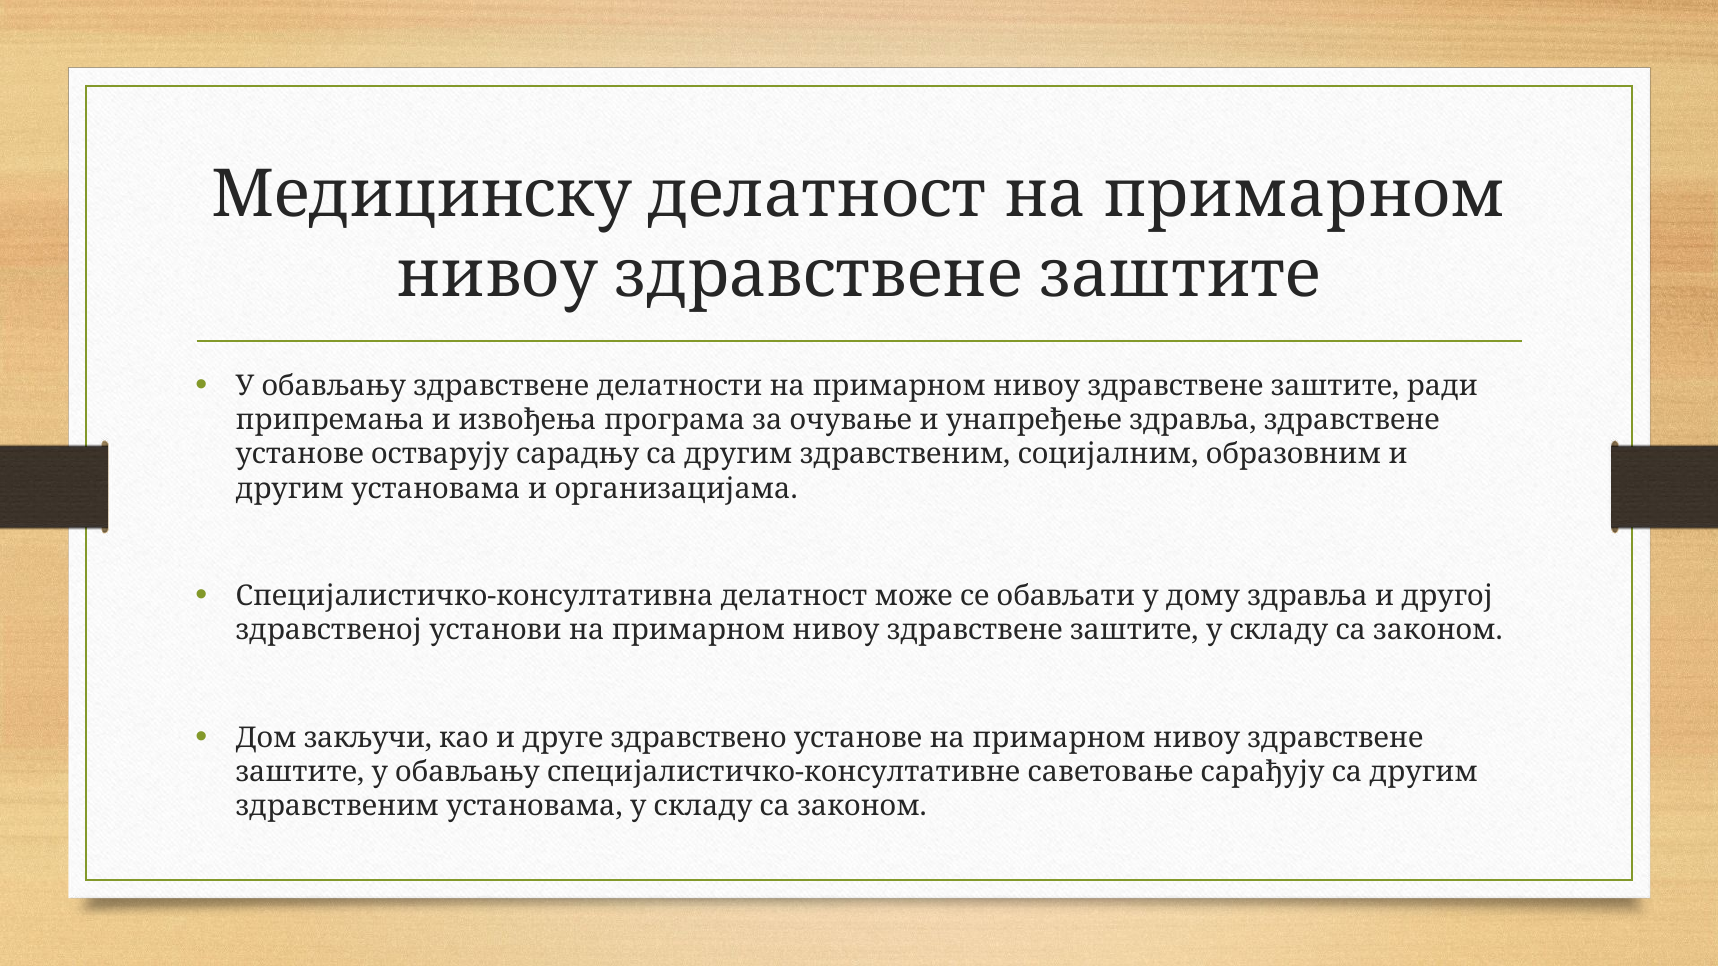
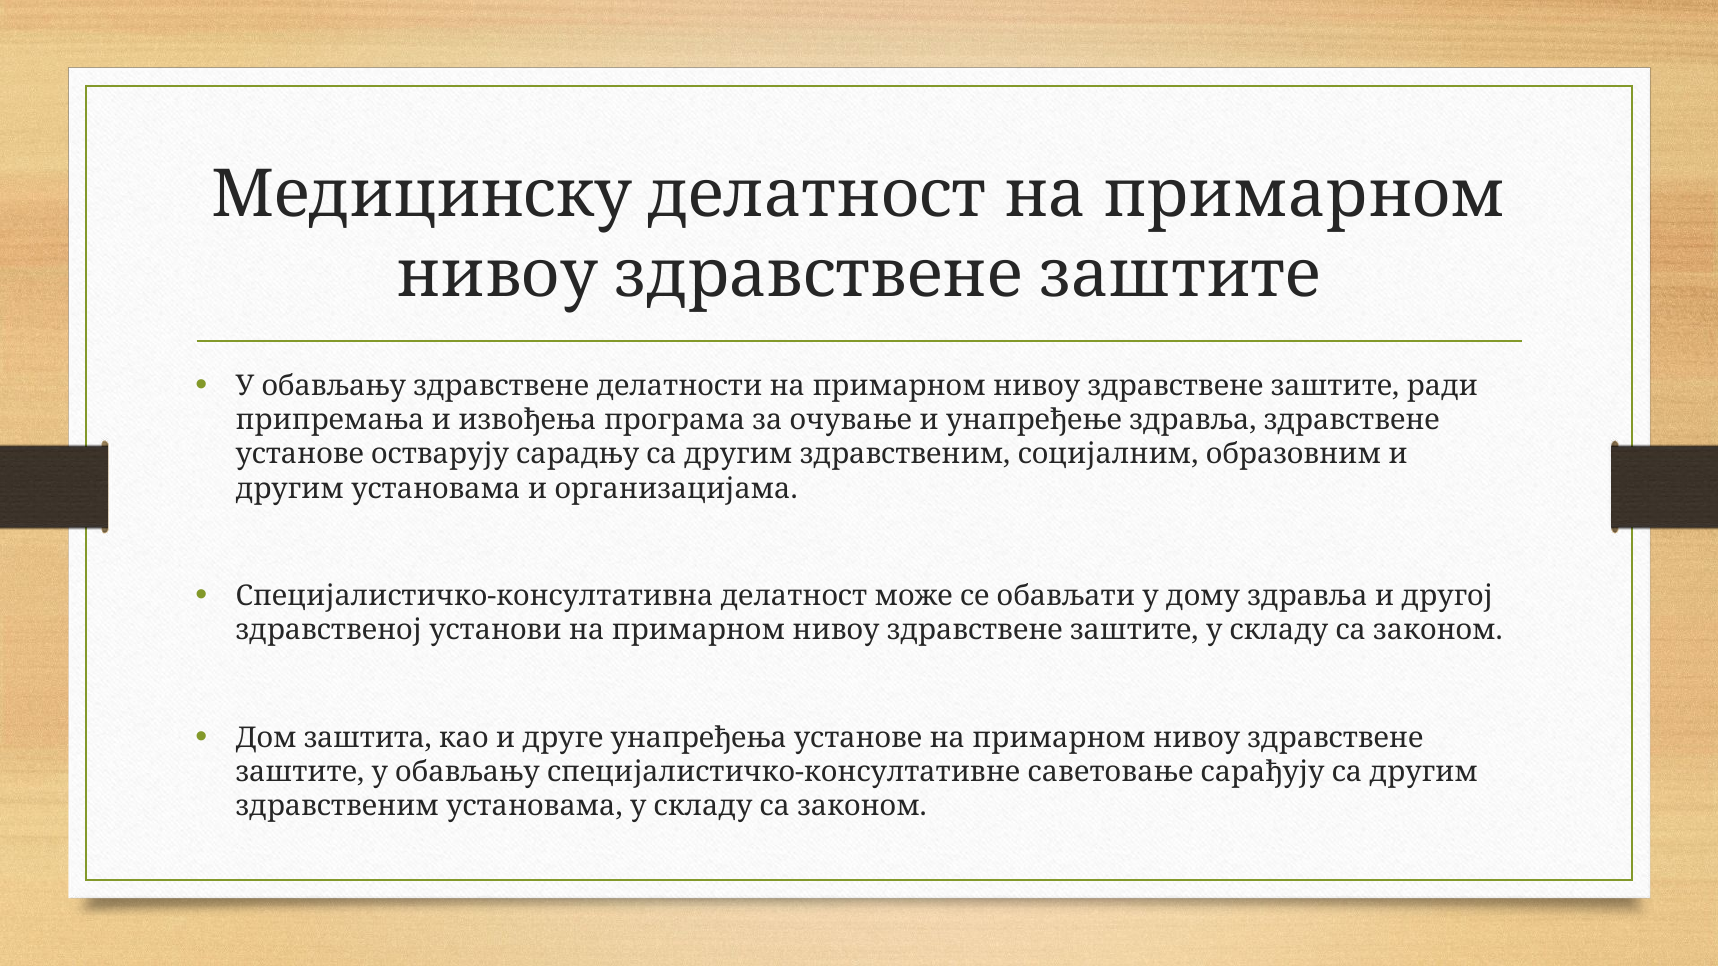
закључи: закључи -> заштита (368, 738)
здравствено: здравствено -> унапређења (699, 738)
